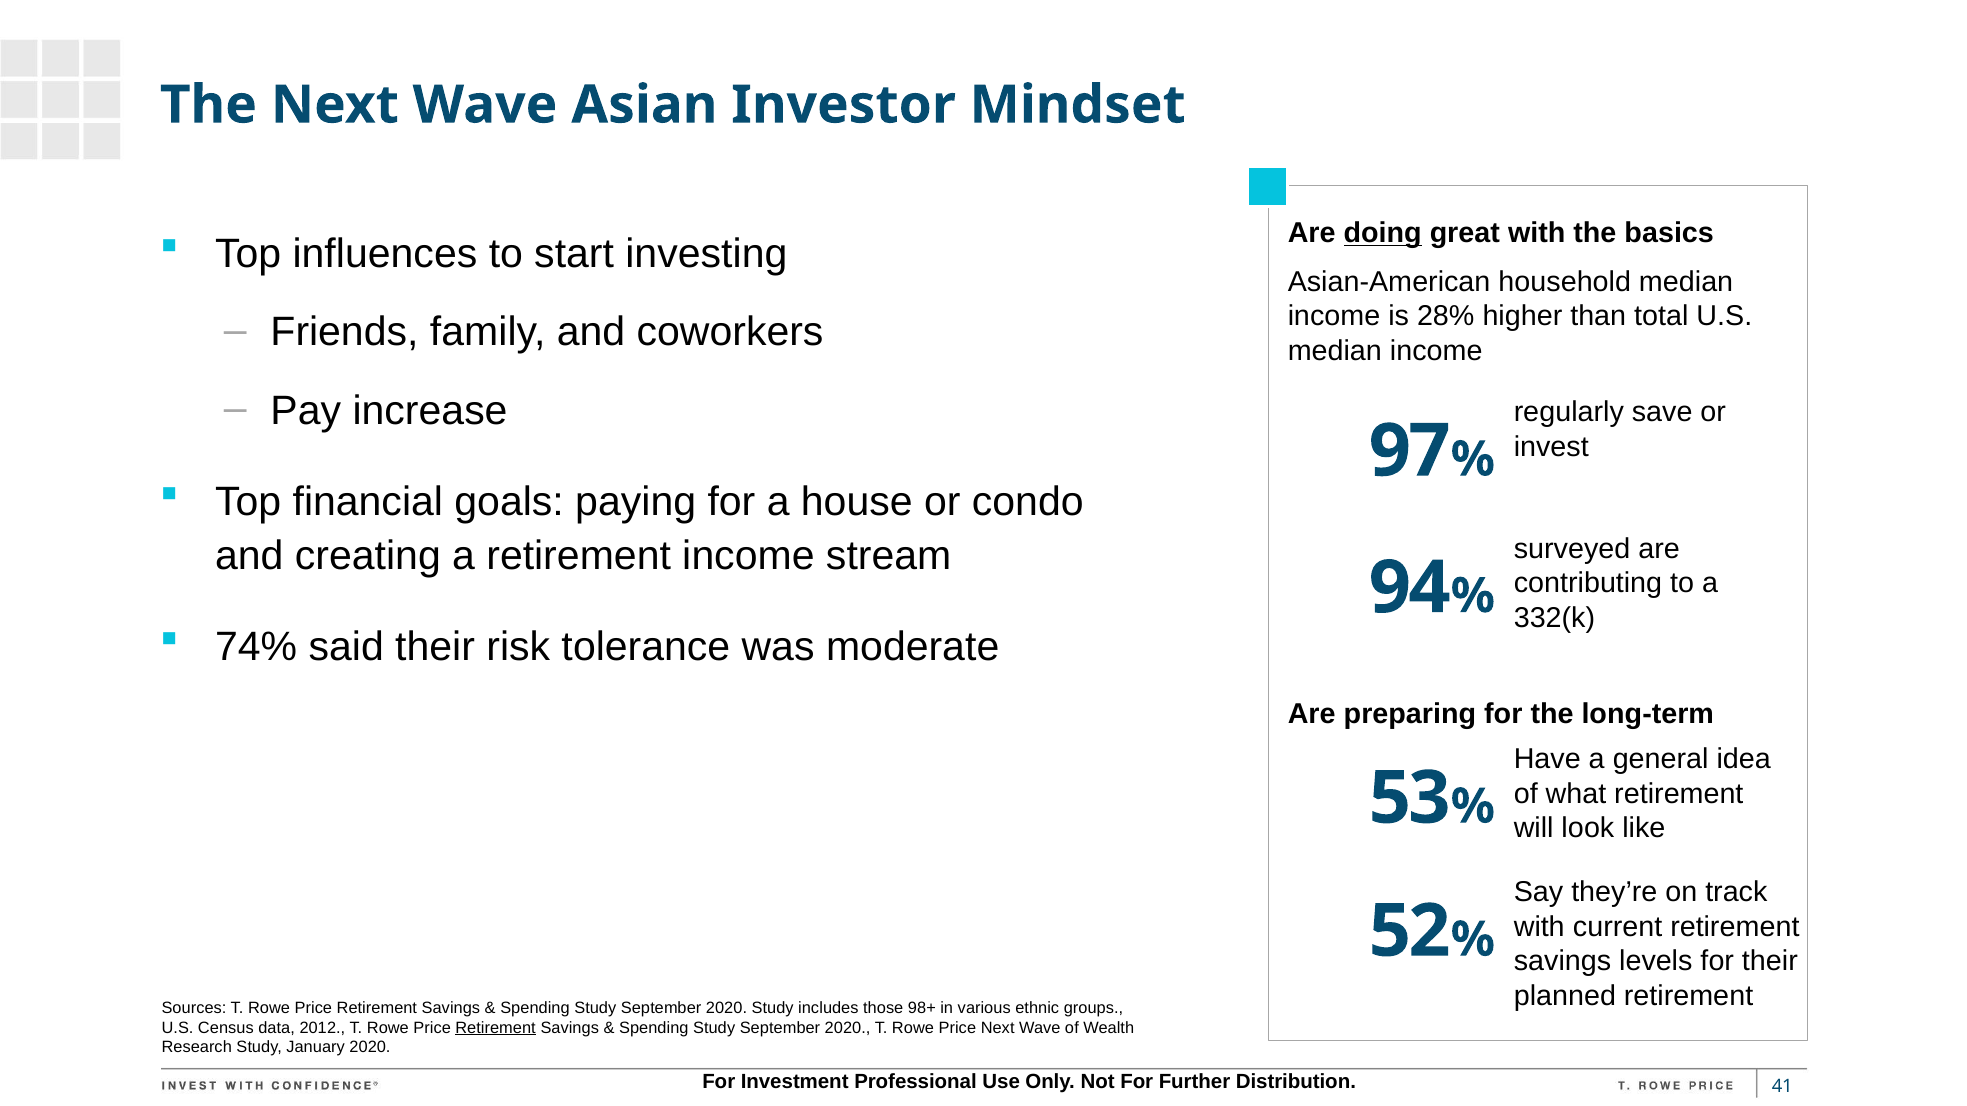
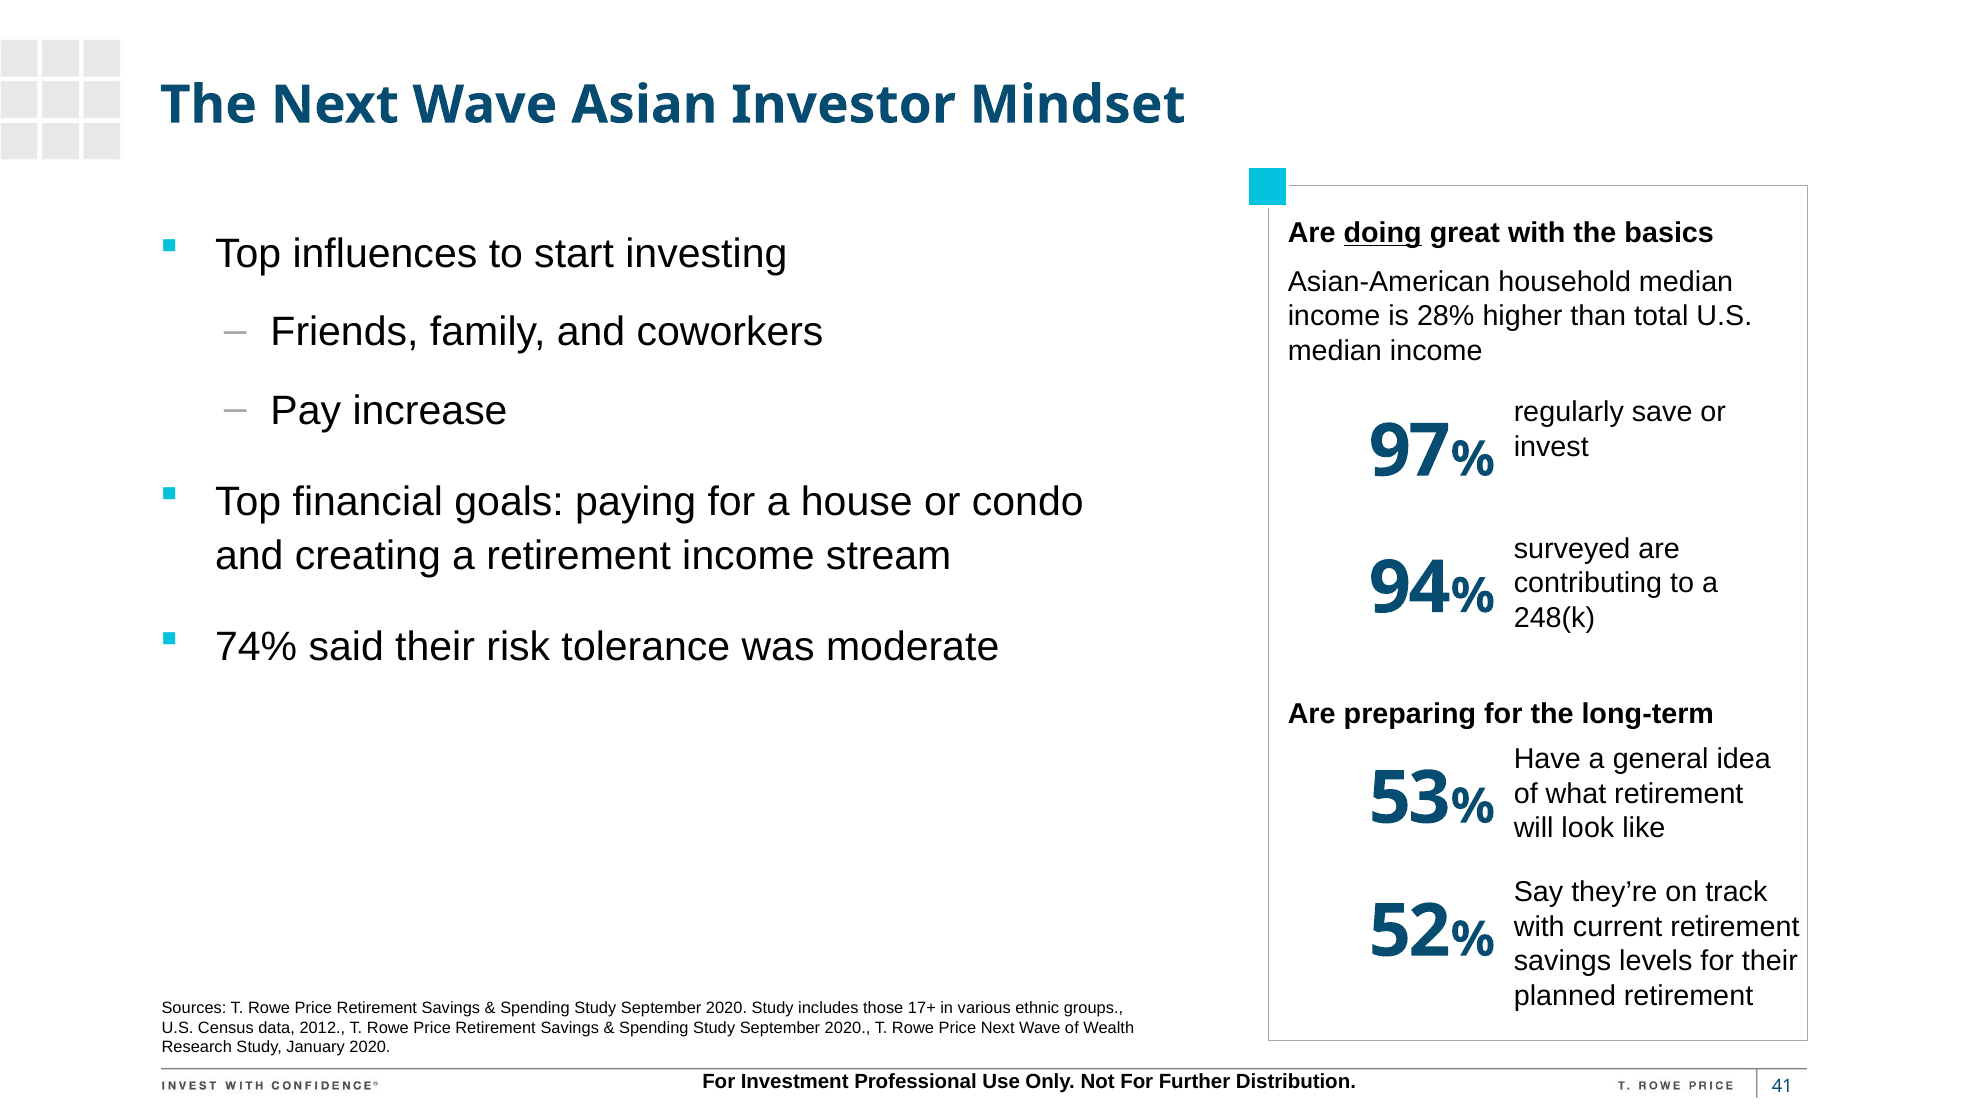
332(k: 332(k -> 248(k (1554, 618)
98+: 98+ -> 17+ (922, 1008)
Retirement underline: present -> none (496, 1028)
